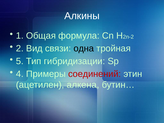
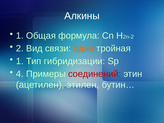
одна colour: black -> orange (84, 48)
5: 5 -> 1 (20, 61)
алкена: алкена -> этилен (83, 85)
